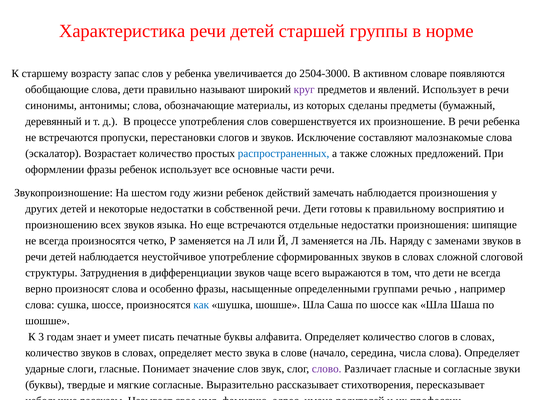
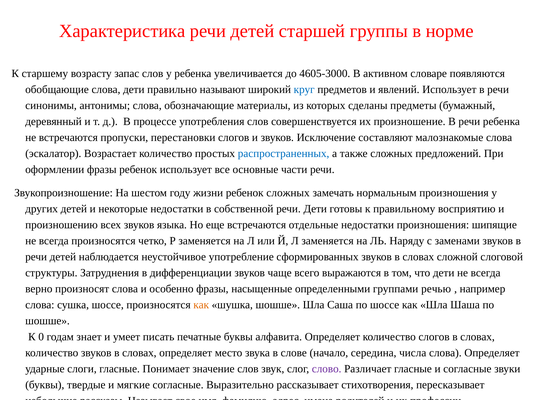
2504-3000: 2504-3000 -> 4605-3000 (325, 73)
круг colour: purple -> blue (304, 89)
ребенок действий: действий -> сложных (288, 193)
замечать наблюдается: наблюдается -> нормальным (387, 193)
как colour: blue -> orange (201, 305)
3: 3 -> 0 (41, 337)
